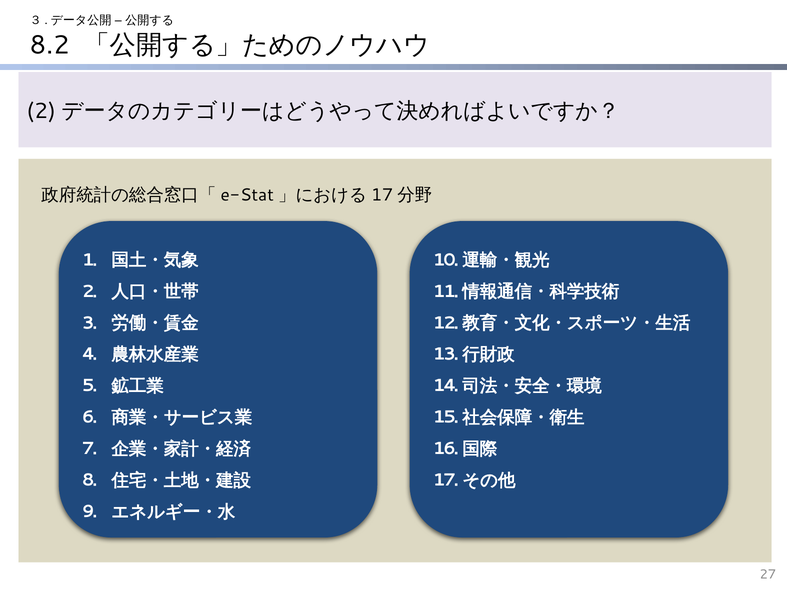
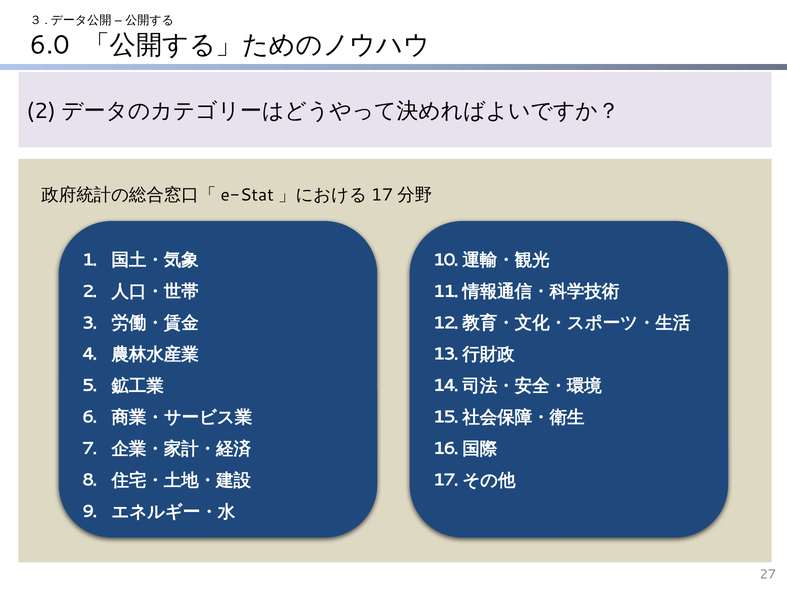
8.2: 8.2 -> 6.0 (50, 45)
